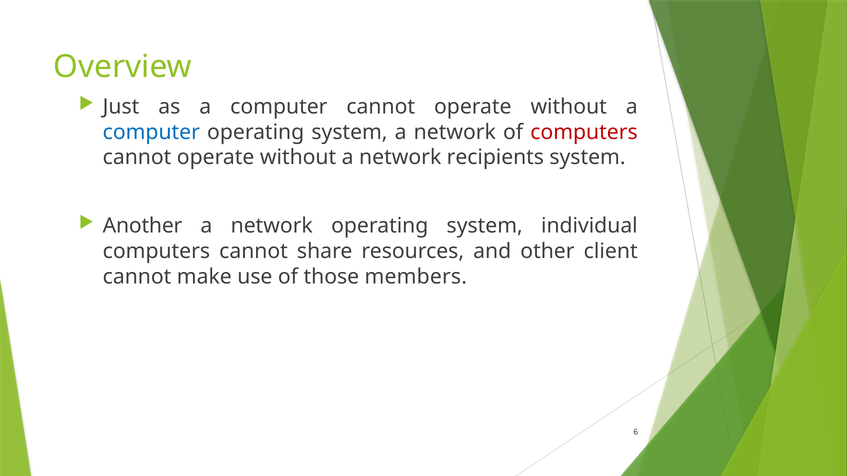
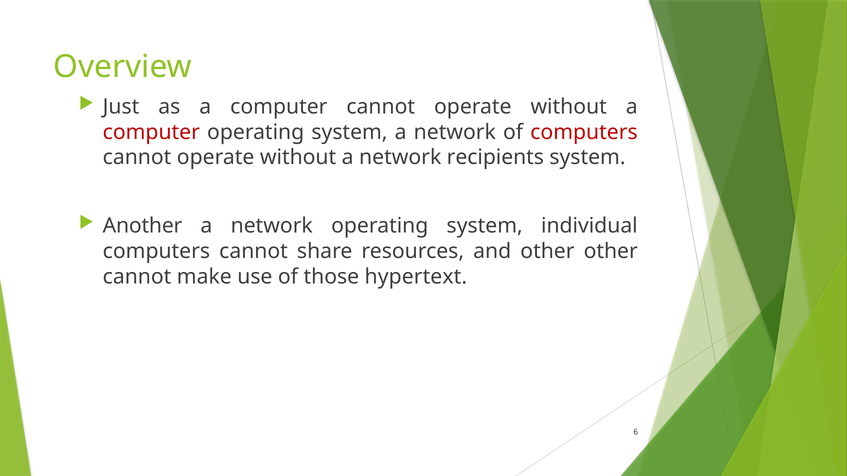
computer colour: blue -> red (151, 132)
other client: client -> other (611, 251)
members: members -> hypertext (416, 277)
